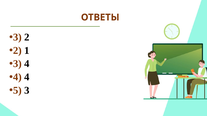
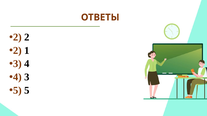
3: 3 -> 2 (17, 37)
4 4: 4 -> 3 (27, 77)
5 3: 3 -> 5 (27, 91)
